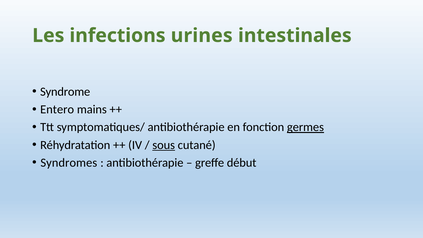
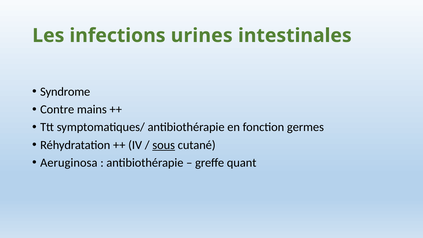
Entero: Entero -> Contre (57, 109)
germes underline: present -> none (305, 127)
Syndromes: Syndromes -> Aeruginosa (69, 163)
début: début -> quant (242, 163)
